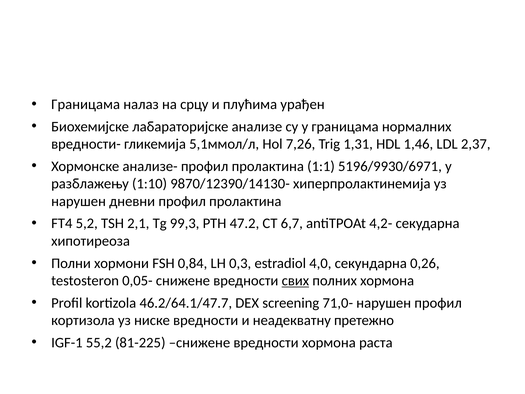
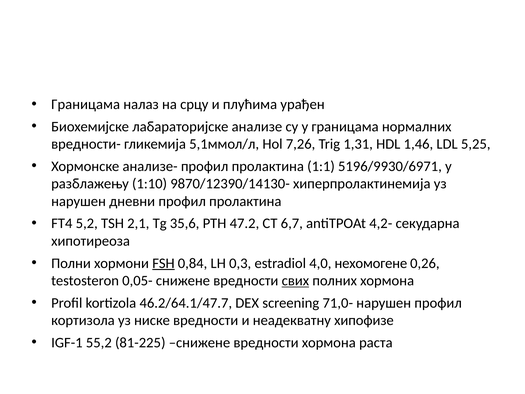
2,37: 2,37 -> 5,25 (476, 144)
99,3: 99,3 -> 35,6 (185, 223)
FSH underline: none -> present (163, 263)
секундарна: секундарна -> нехомогене (371, 263)
претежно: претежно -> хипофизе (364, 320)
